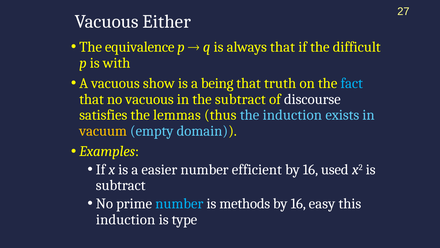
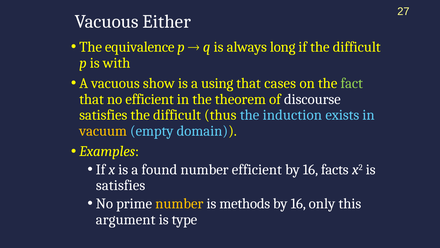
always that: that -> long (283, 47)
being: being -> using (217, 83)
truth: truth -> cases (280, 83)
fact colour: light blue -> light green (352, 83)
no vacuous: vacuous -> efficient (150, 99)
the subtract: subtract -> theorem (240, 99)
satisfies the lemmas: lemmas -> difficult (177, 115)
easier: easier -> found (159, 169)
used: used -> facts (335, 169)
subtract: subtract -> satisfies (121, 185)
number colour: light blue -> yellow (179, 203)
easy: easy -> only (322, 203)
induction: induction -> argument (126, 219)
